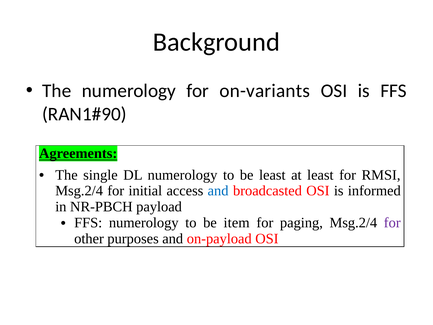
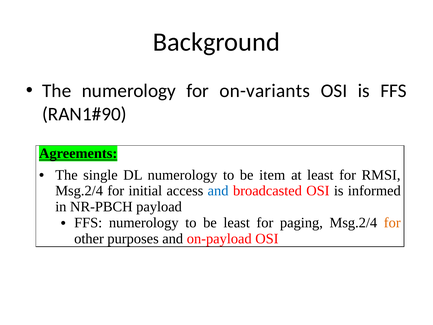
be least: least -> item (272, 175)
be item: item -> least (237, 223)
for colour: purple -> orange (392, 223)
